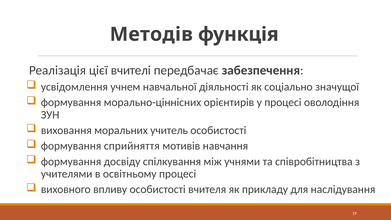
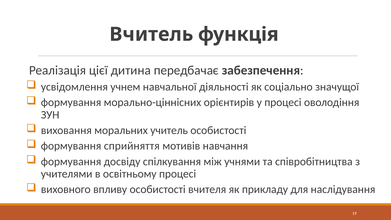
Методів: Методів -> Вчитель (151, 34)
вчителі: вчителі -> дитина (131, 70)
